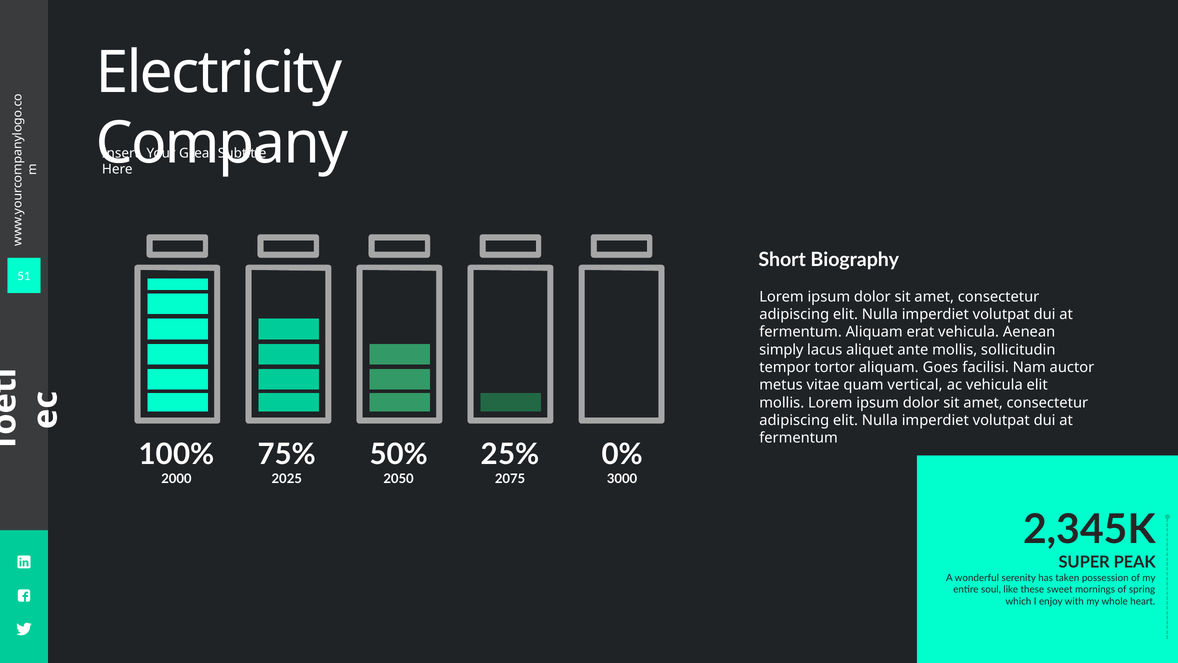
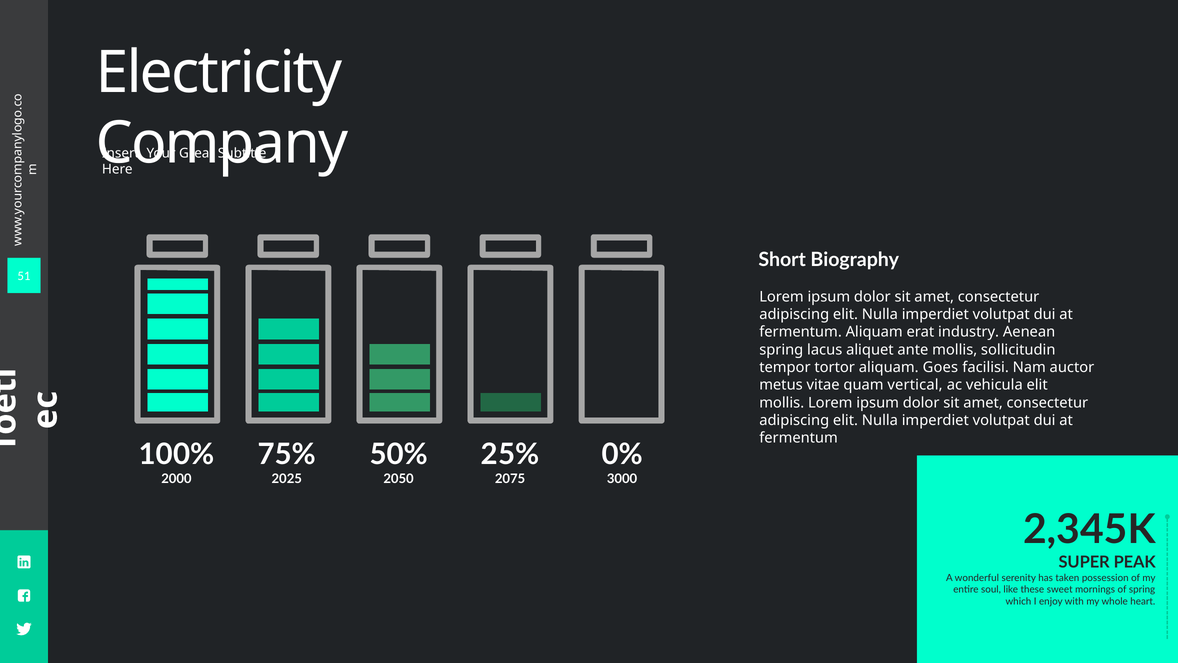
erat vehicula: vehicula -> industry (969, 332)
simply: simply -> spring (781, 350)
